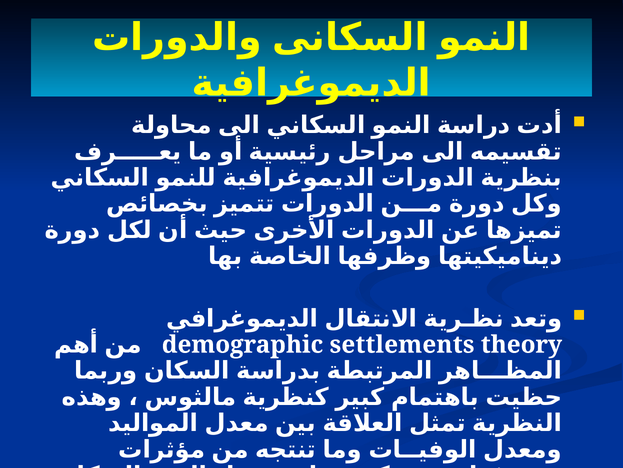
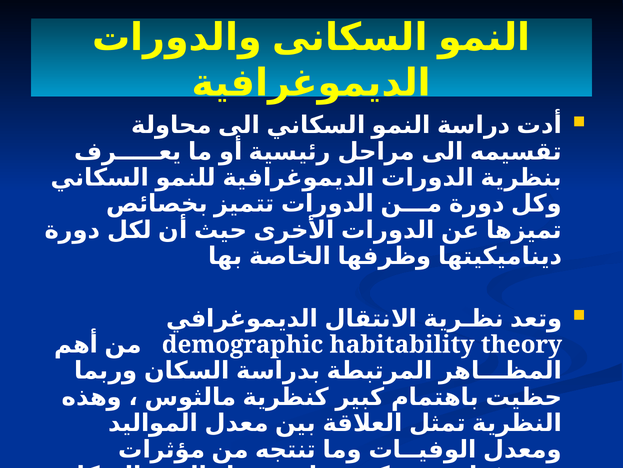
settlements: settlements -> habitability (402, 344)
